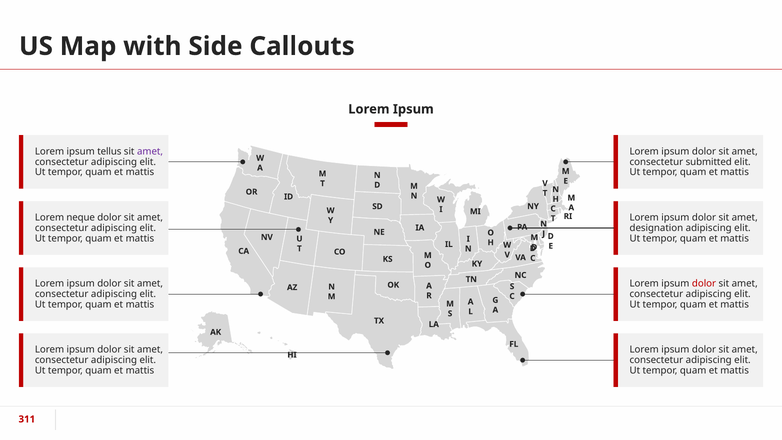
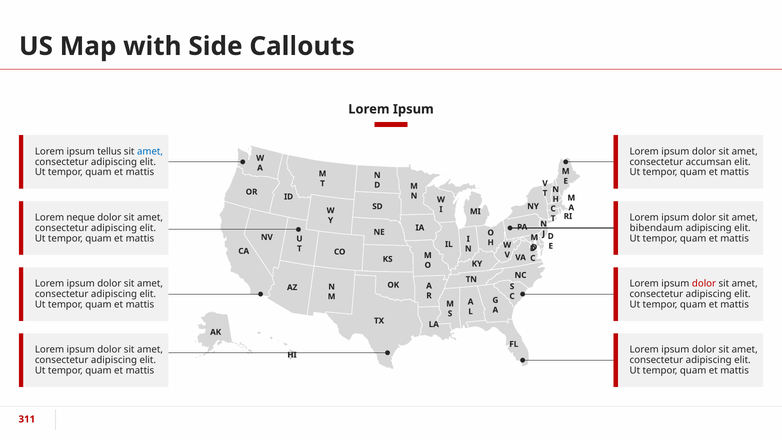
amet colour: purple -> blue (150, 151)
submitted: submitted -> accumsan (709, 162)
designation: designation -> bibendaum (656, 228)
